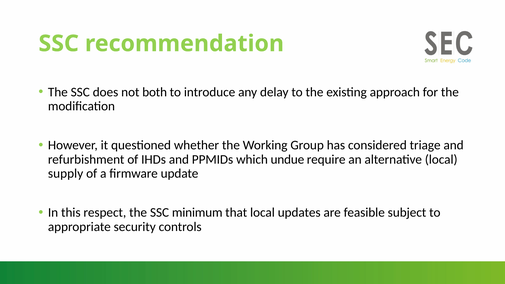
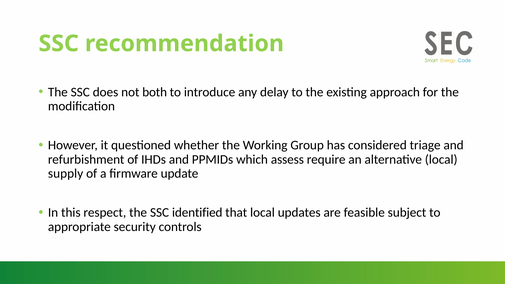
undue: undue -> assess (287, 159)
minimum: minimum -> identified (197, 213)
